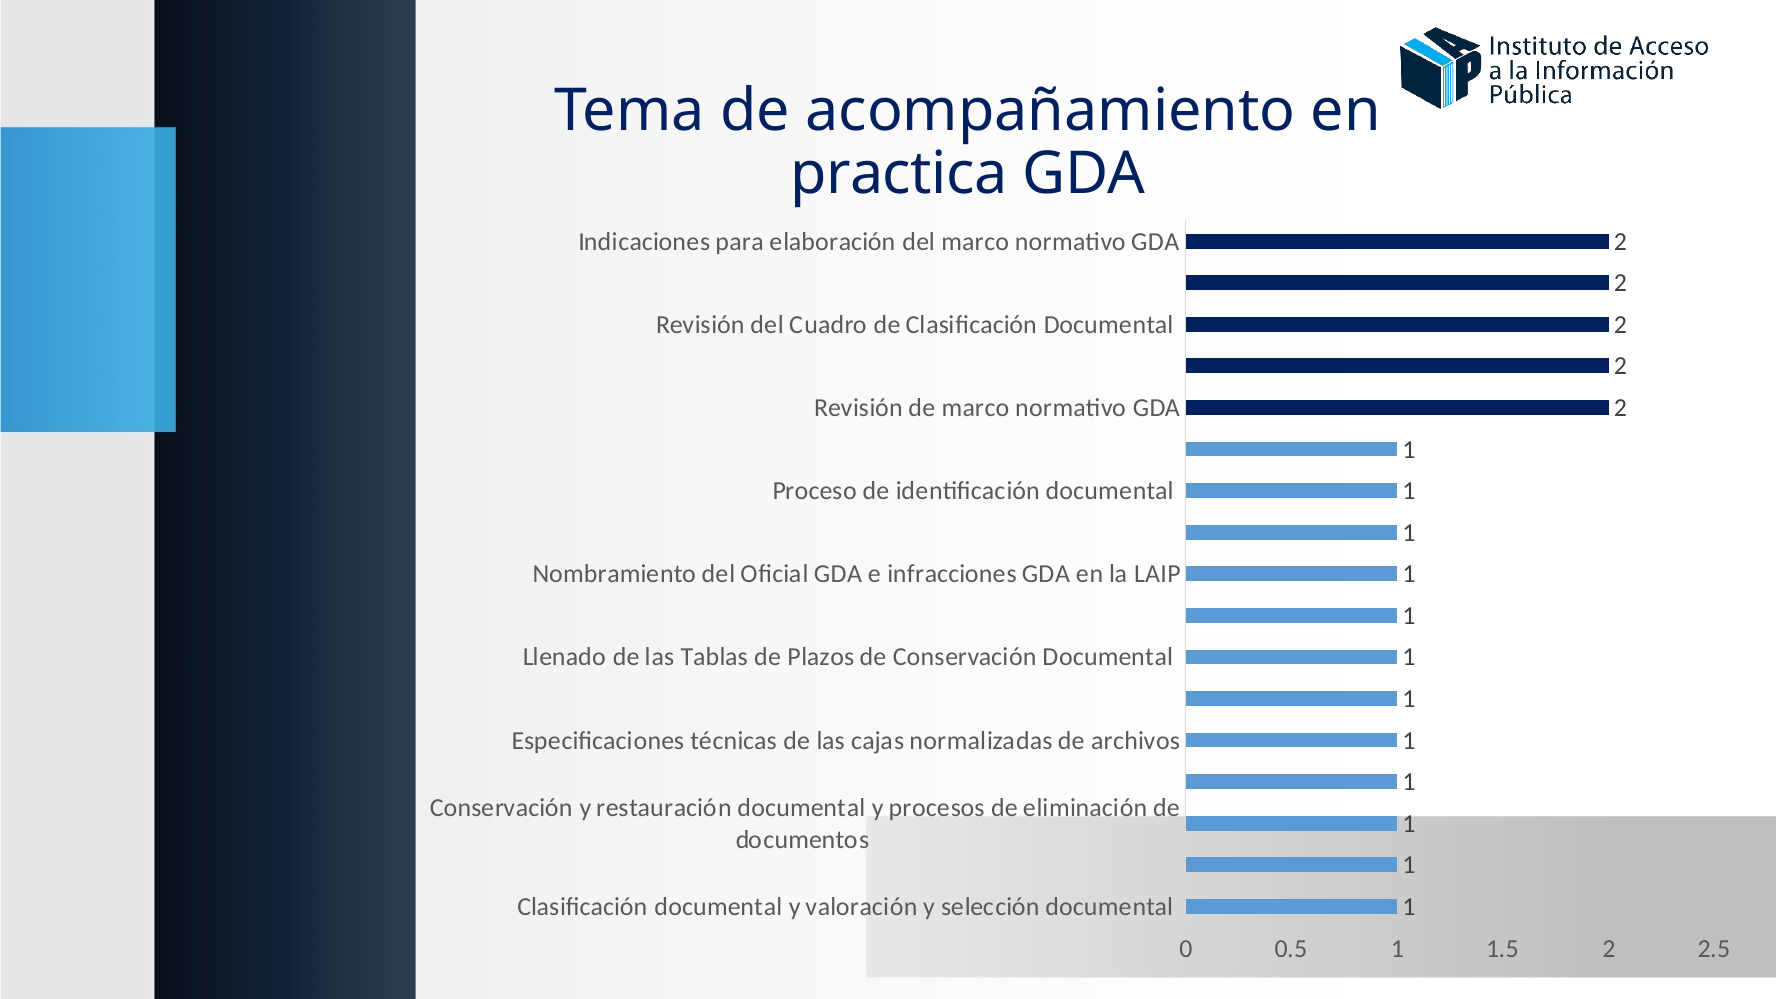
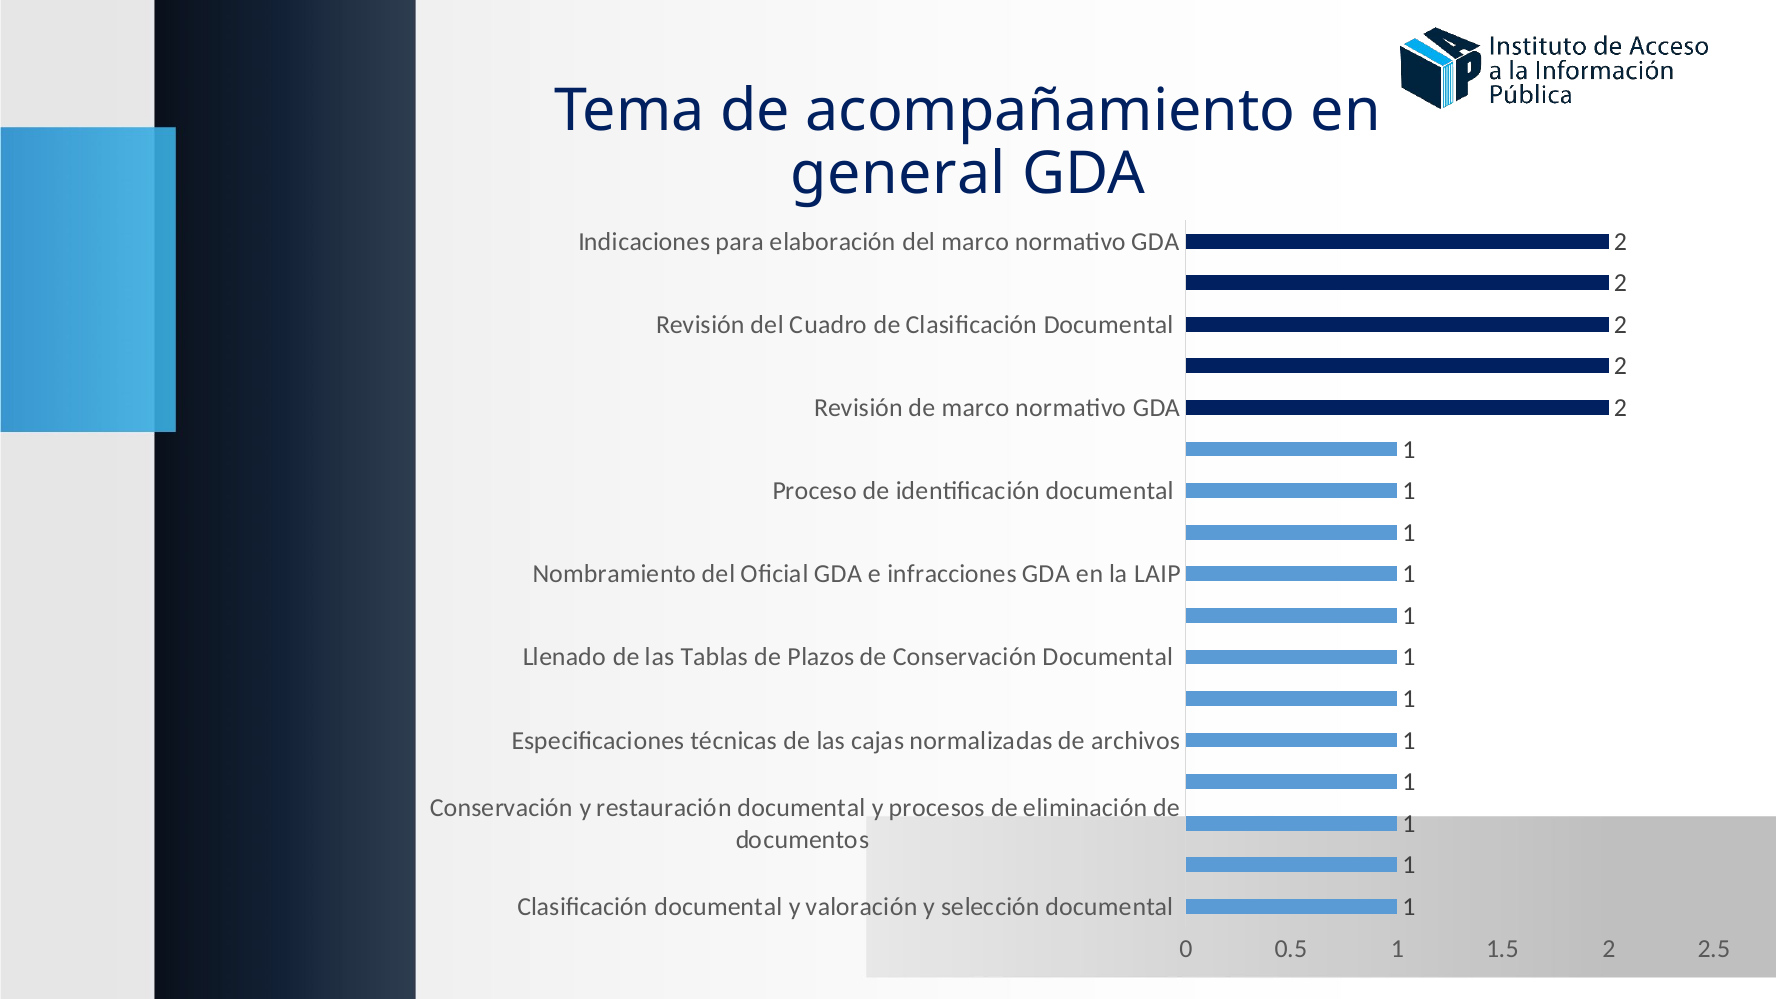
practica: practica -> general (898, 174)
